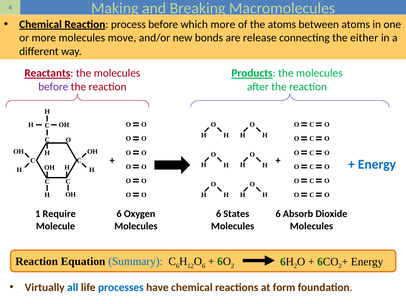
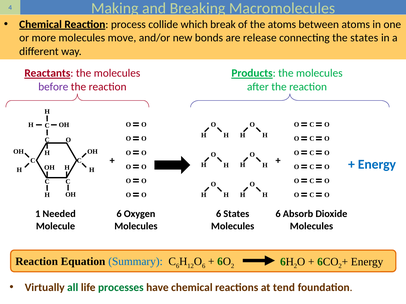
process before: before -> collide (163, 24)
which more: more -> break (223, 24)
the either: either -> states (364, 38)
Require: Require -> Needed (59, 214)
all colour: blue -> green (73, 288)
processes colour: blue -> green (121, 288)
form: form -> tend (284, 288)
